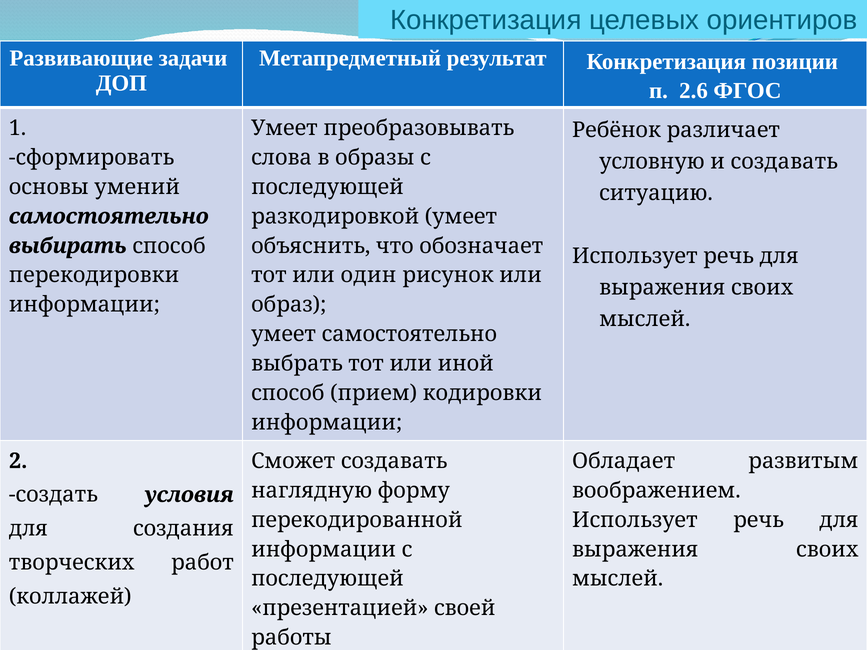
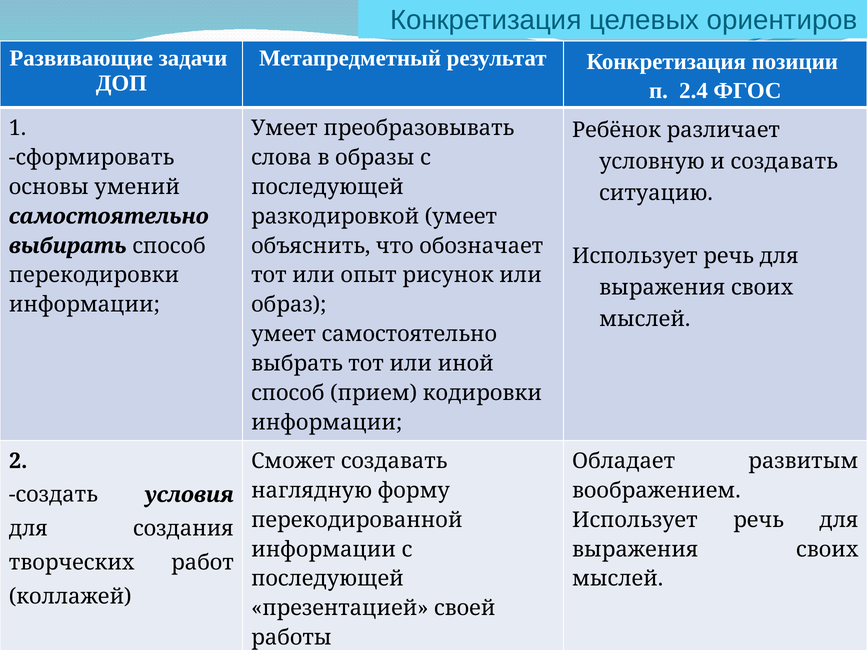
2.6: 2.6 -> 2.4 (694, 91)
один: один -> опыт (369, 275)
